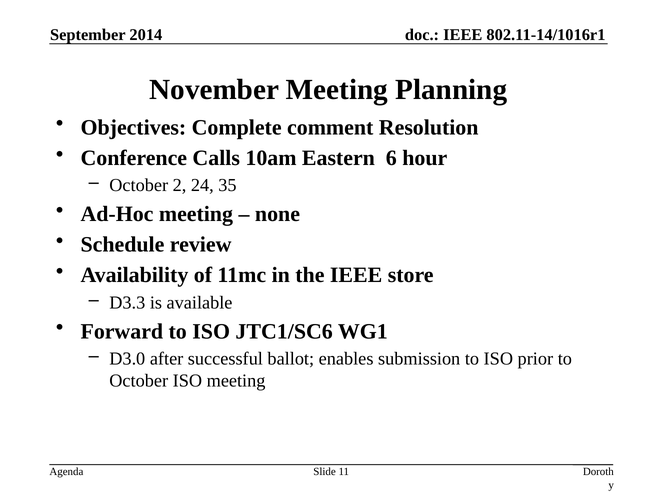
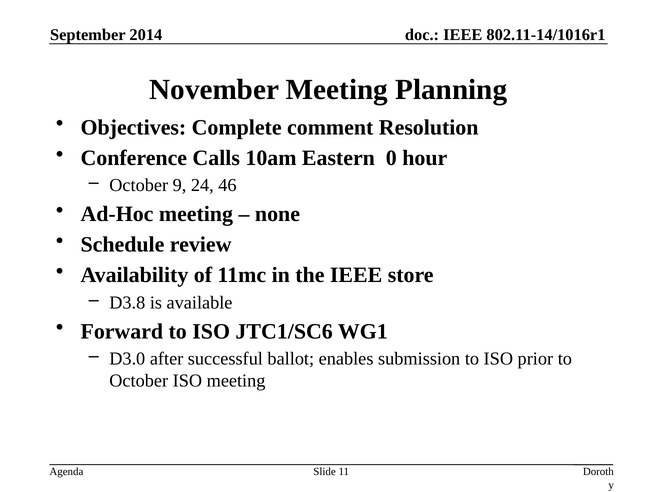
6: 6 -> 0 (391, 158)
2: 2 -> 9 (180, 186)
35: 35 -> 46 (227, 186)
D3.3: D3.3 -> D3.8 (127, 303)
